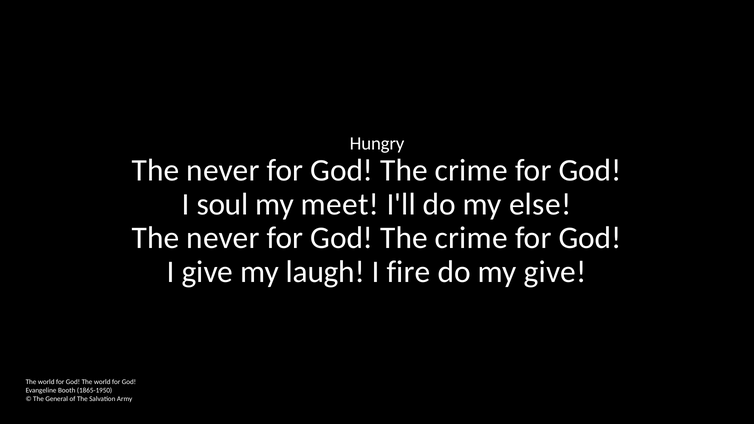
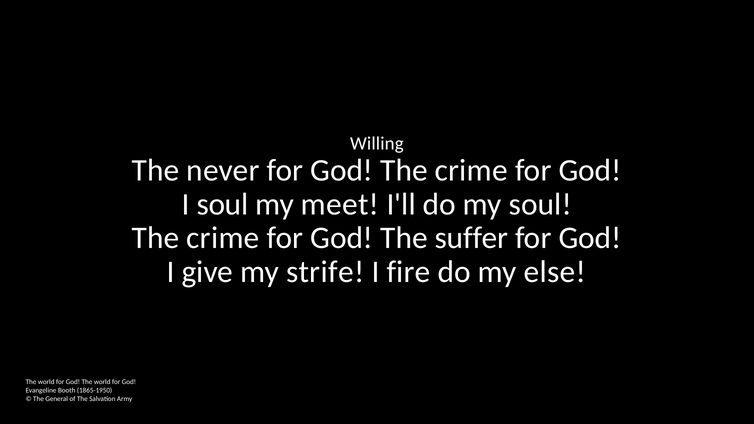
Hungry: Hungry -> Willing (377, 143)
my else: else -> soul (540, 204)
never: never -> crime (223, 238)
crime: crime -> suffer (471, 238)
laugh: laugh -> strife (325, 272)
my give: give -> else (555, 272)
